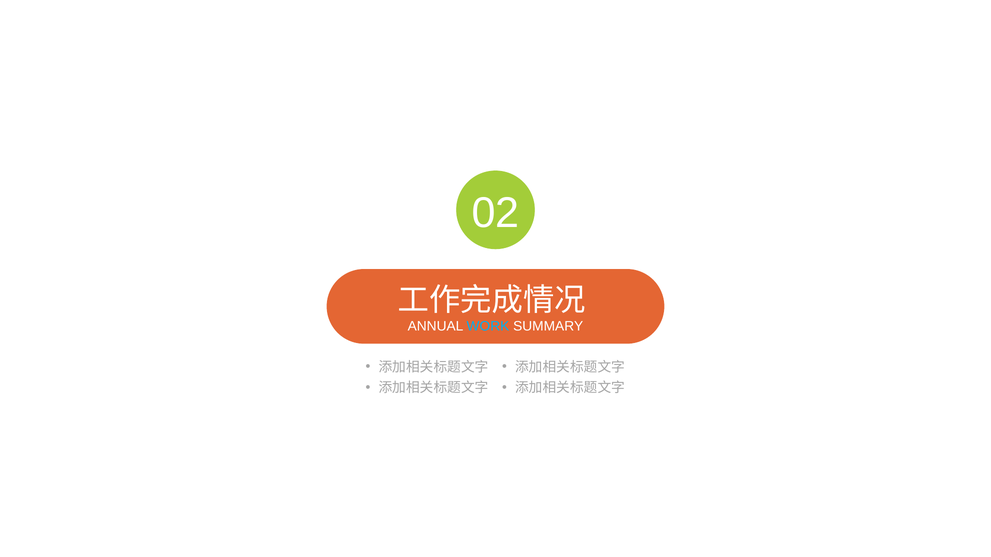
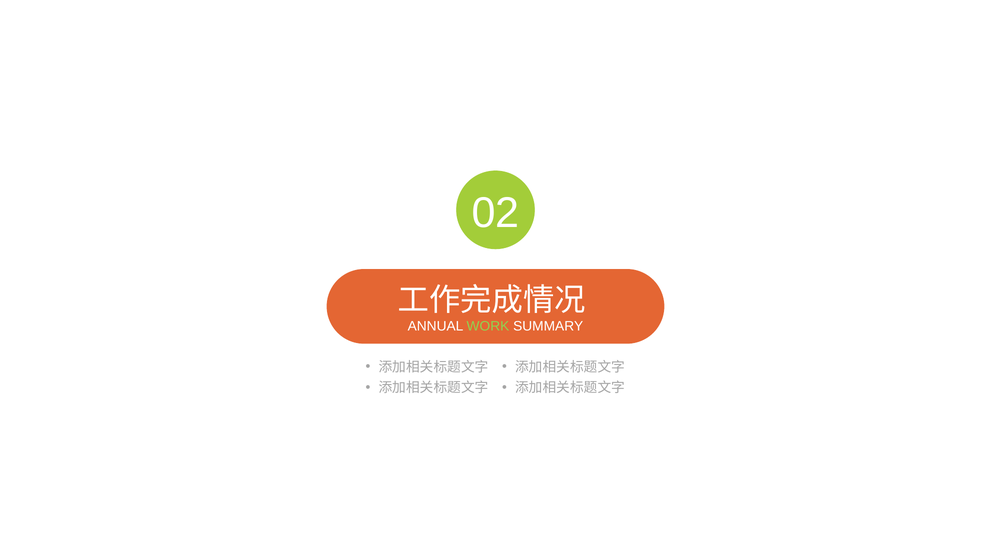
WORK colour: light blue -> light green (488, 326)
